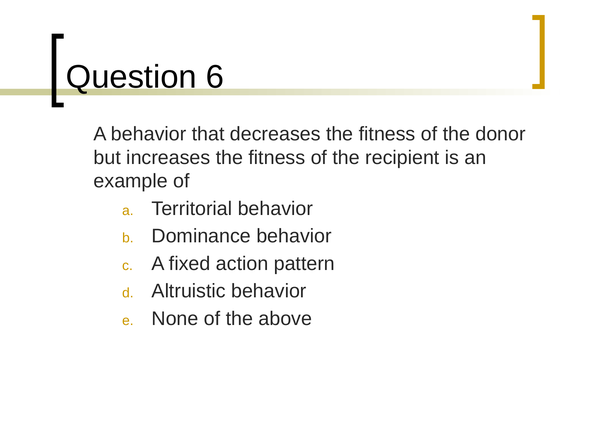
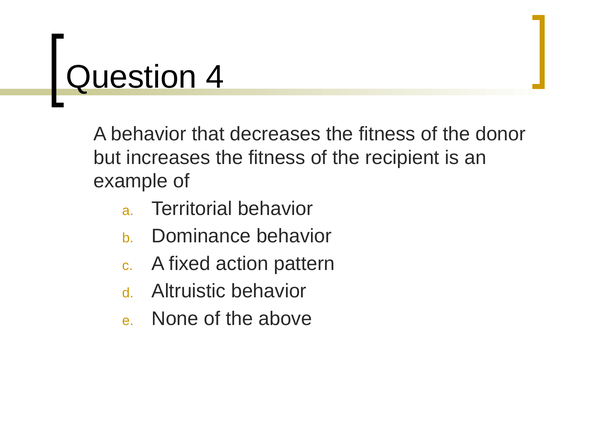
6: 6 -> 4 (215, 77)
